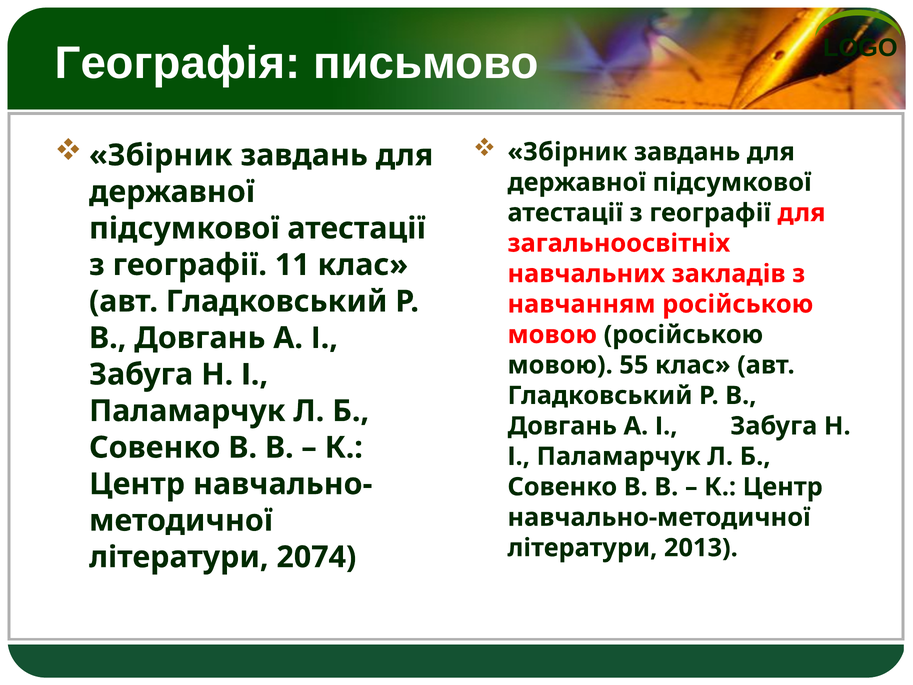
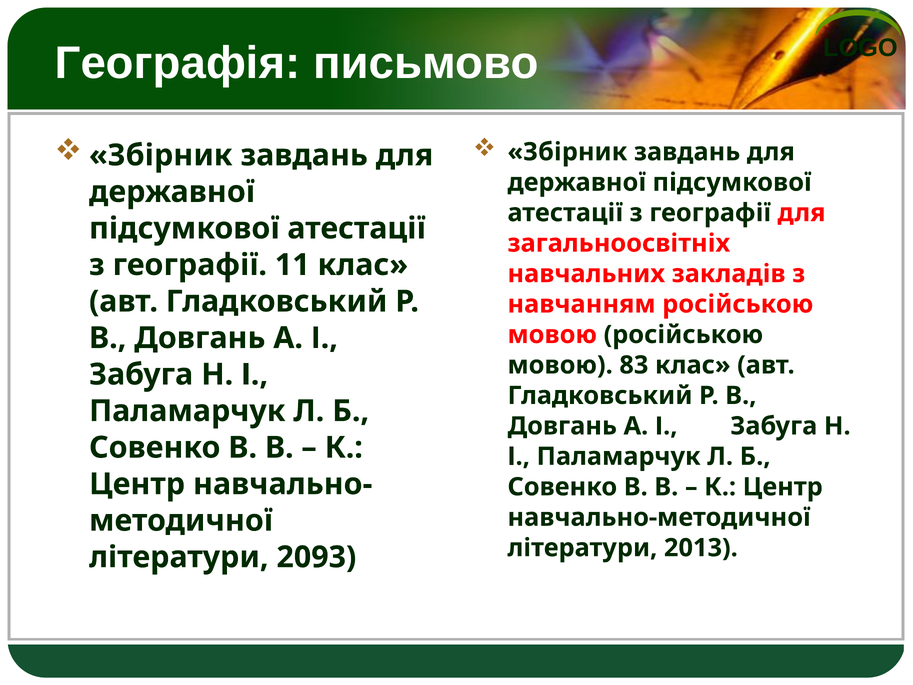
55: 55 -> 83 (634, 365)
2074: 2074 -> 2093 (316, 557)
